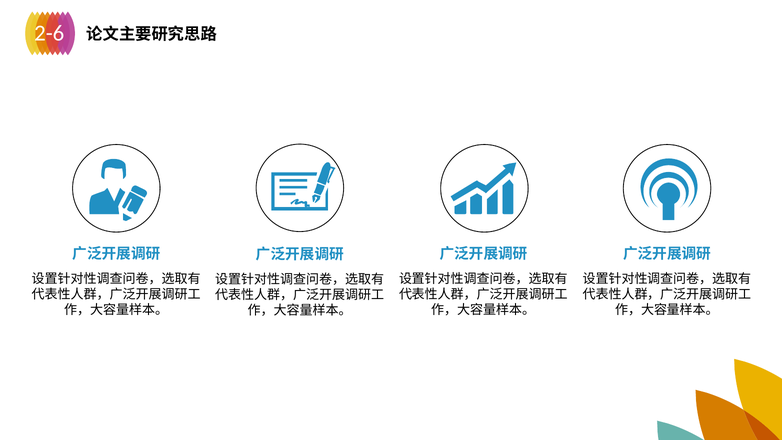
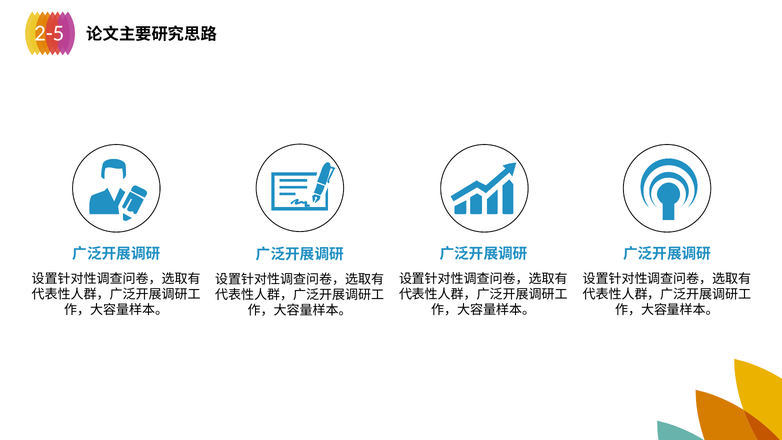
2-6: 2-6 -> 2-5 (49, 33)
